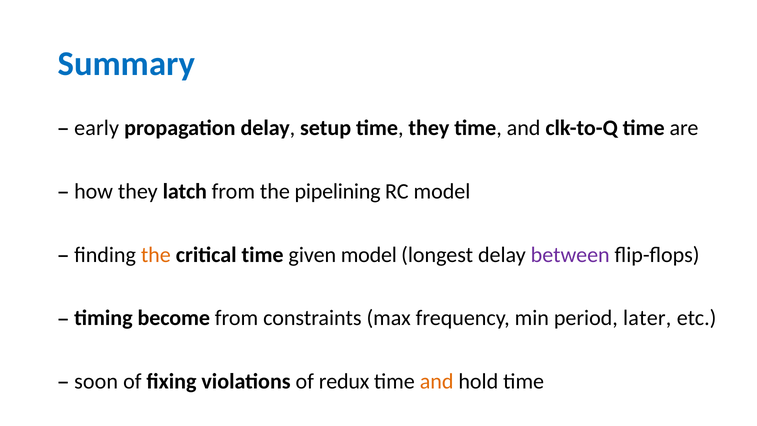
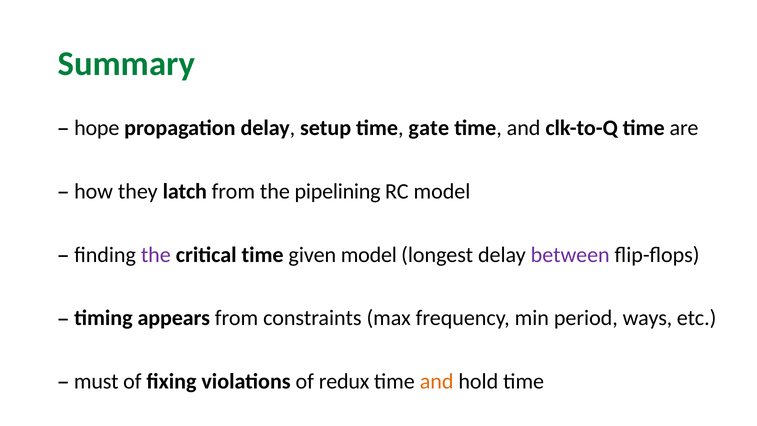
Summary colour: blue -> green (126, 64)
early: early -> hope (97, 128)
time they: they -> gate (429, 128)
the colour: orange -> purple (156, 255)
become: become -> appears (174, 318)
later: later -> ways (647, 318)
soon: soon -> must (96, 381)
